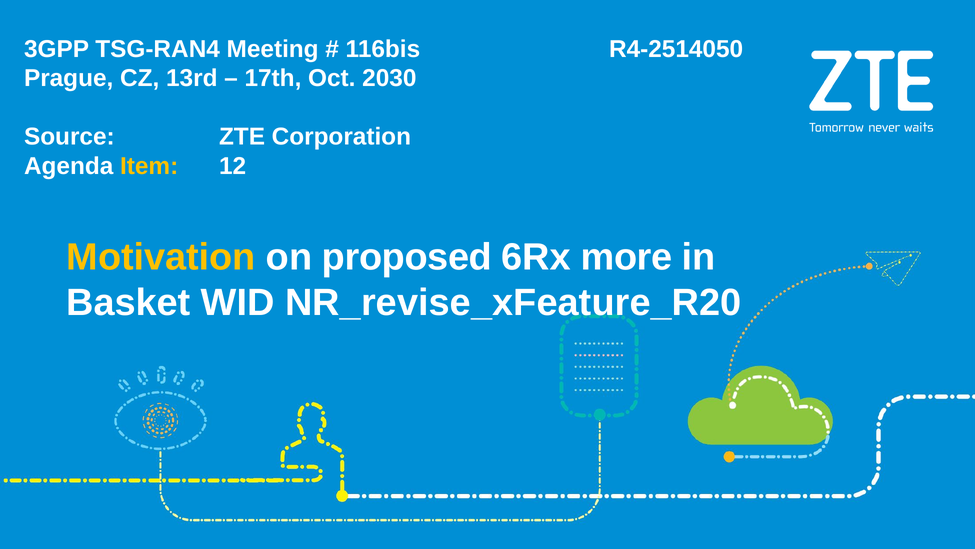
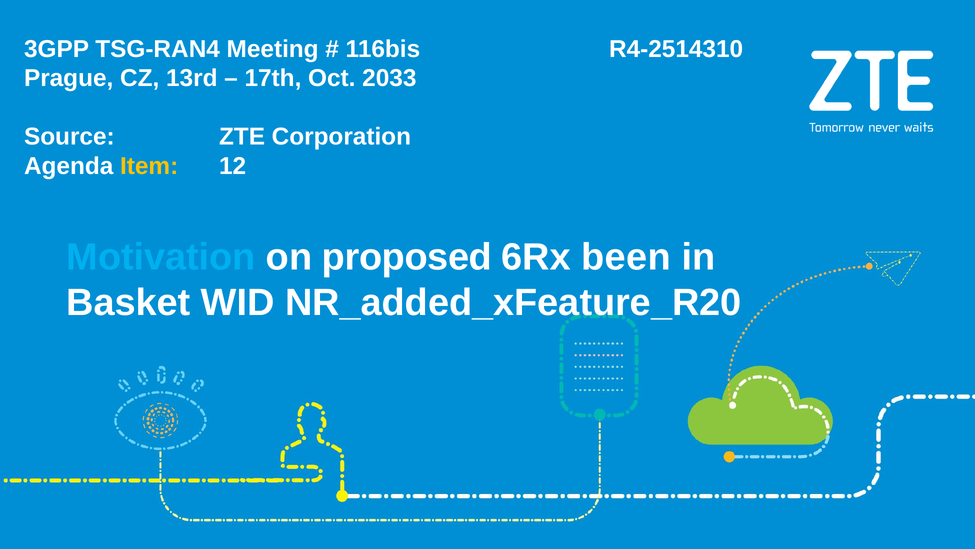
R4-2514050: R4-2514050 -> R4-2514310 (676, 49)
2030: 2030 -> 2033 (389, 78)
Motivation colour: yellow -> light blue (161, 257)
more: more -> been (626, 257)
NR_revise_xFeature_R20: NR_revise_xFeature_R20 -> NR_added_xFeature_R20 (513, 302)
